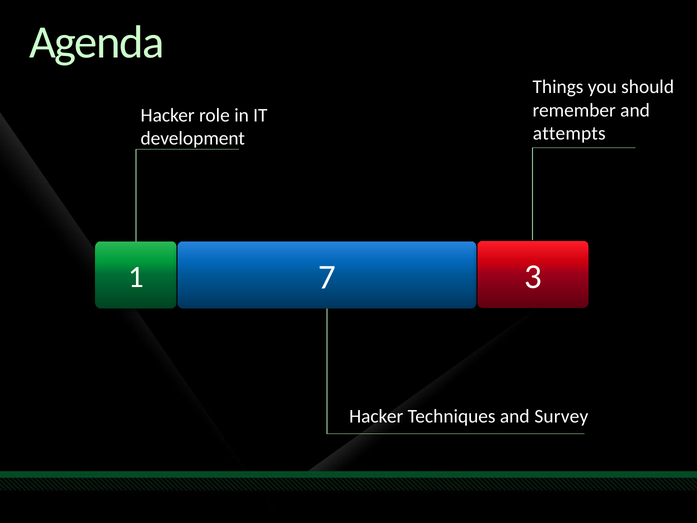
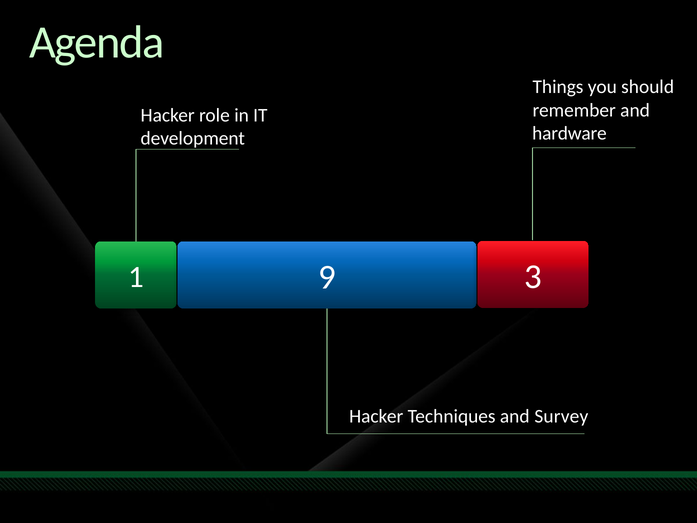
attempts: attempts -> hardware (569, 133)
7: 7 -> 9 (327, 277)
